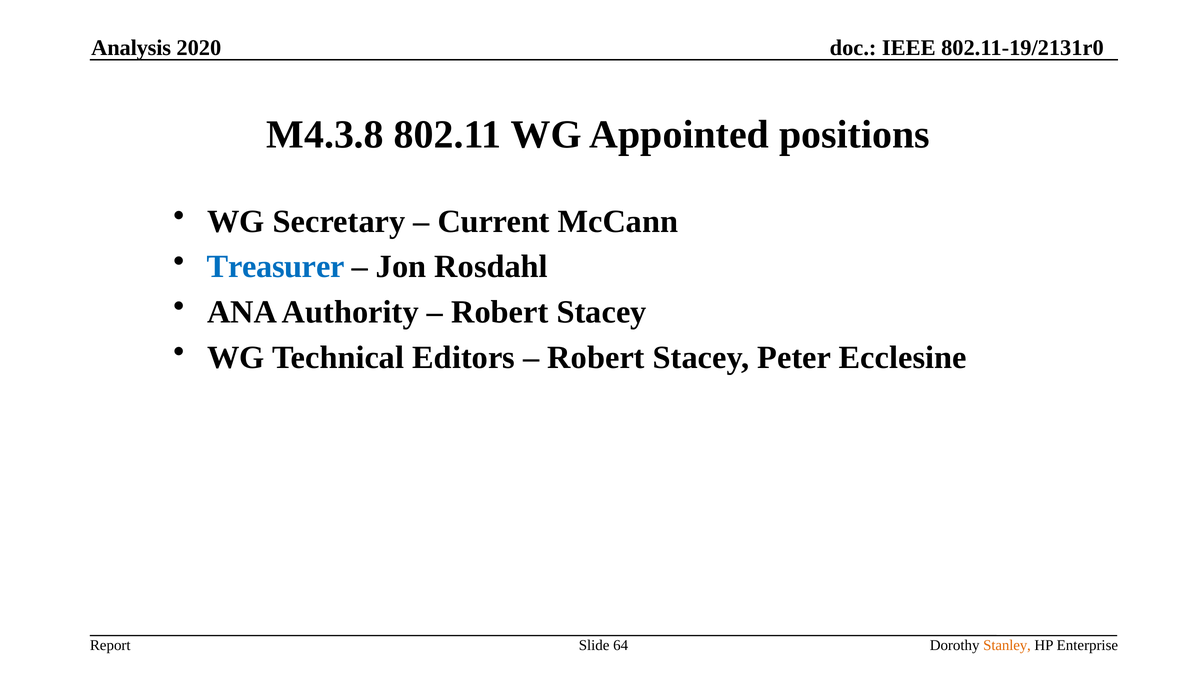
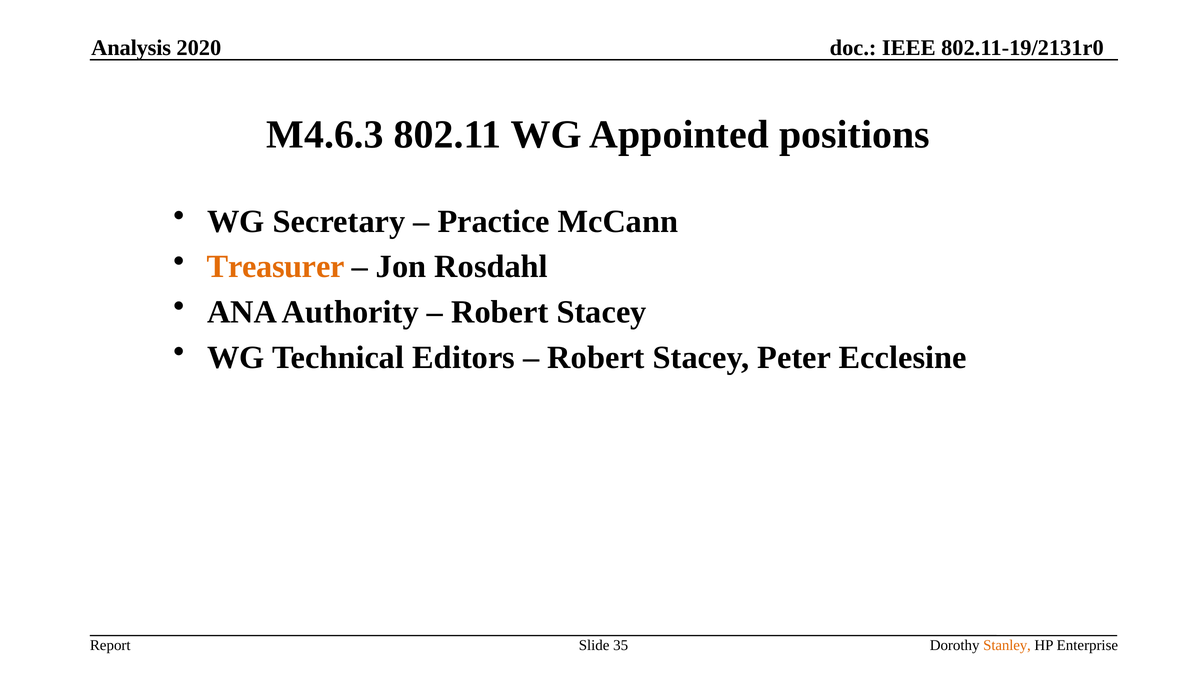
M4.3.8: M4.3.8 -> M4.6.3 (325, 134)
Current: Current -> Practice (494, 222)
Treasurer colour: blue -> orange (276, 267)
64: 64 -> 35 (621, 646)
